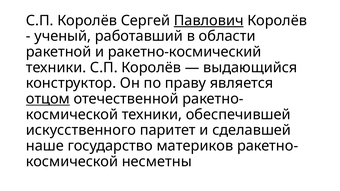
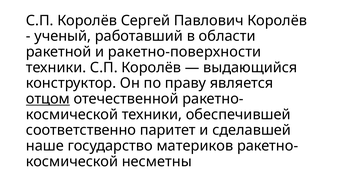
Павлович underline: present -> none (209, 21)
ракетно-космический: ракетно-космический -> ракетно-поверхности (185, 52)
искусственного: искусственного -> соответственно (81, 130)
